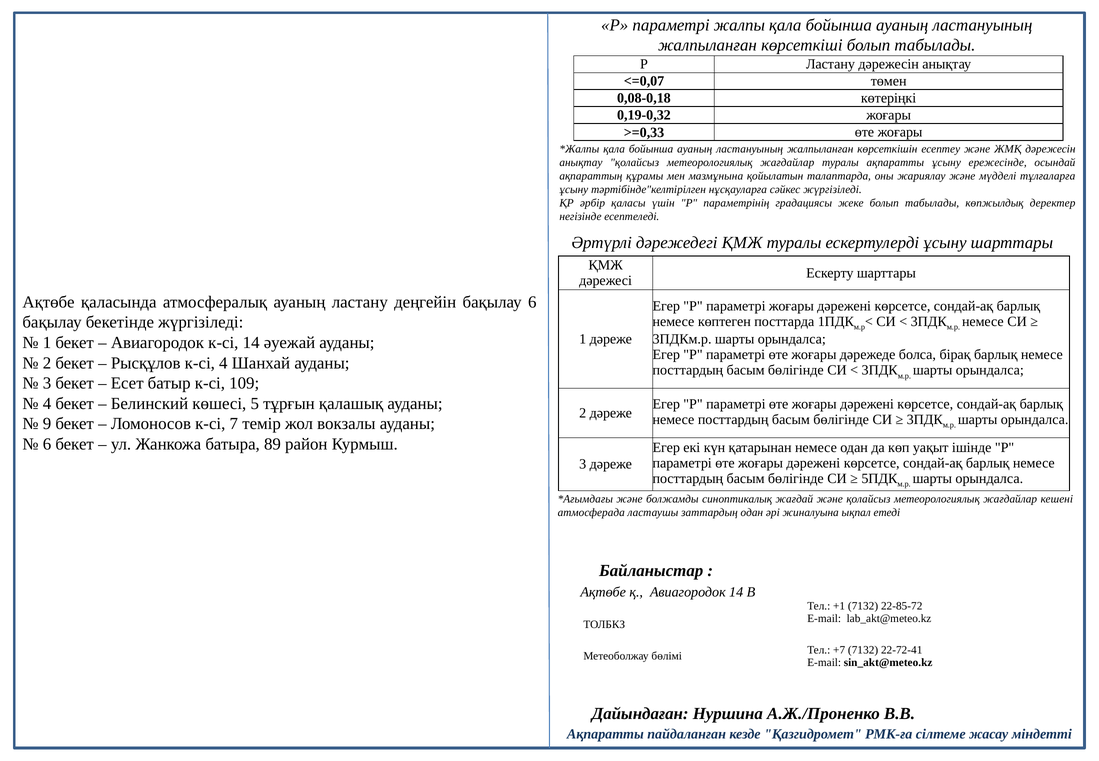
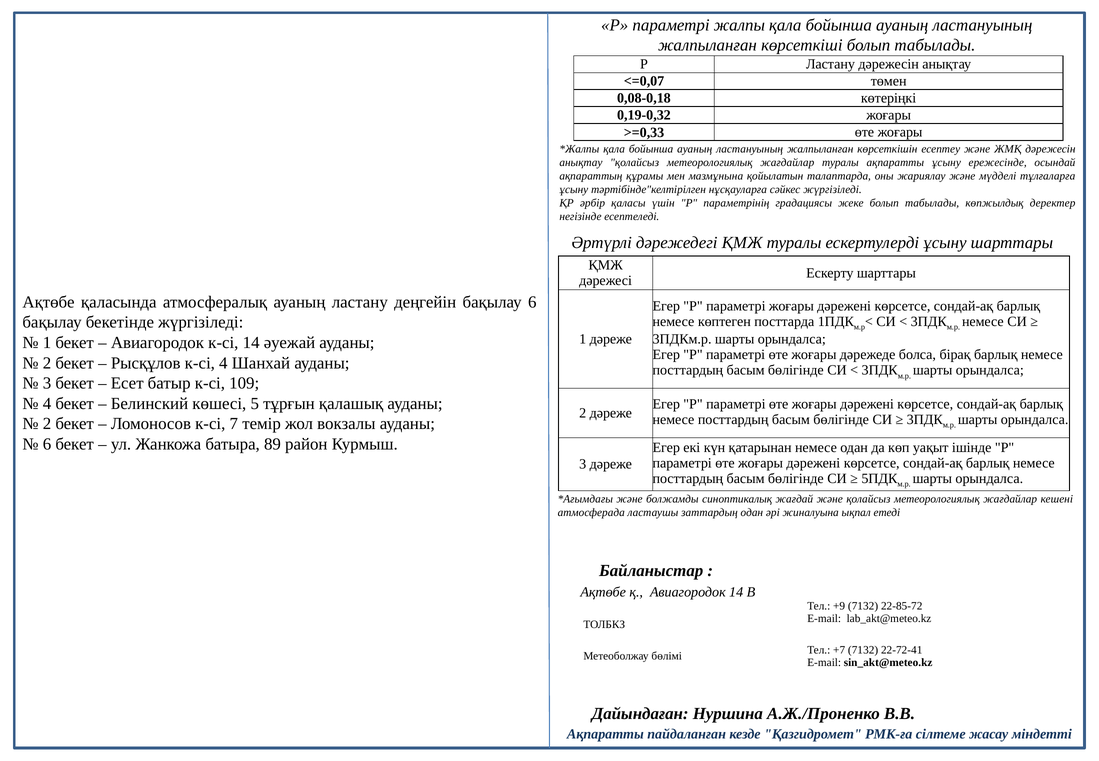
9: 9 -> 2 (47, 424)
+1: +1 -> +9 (839, 606)
